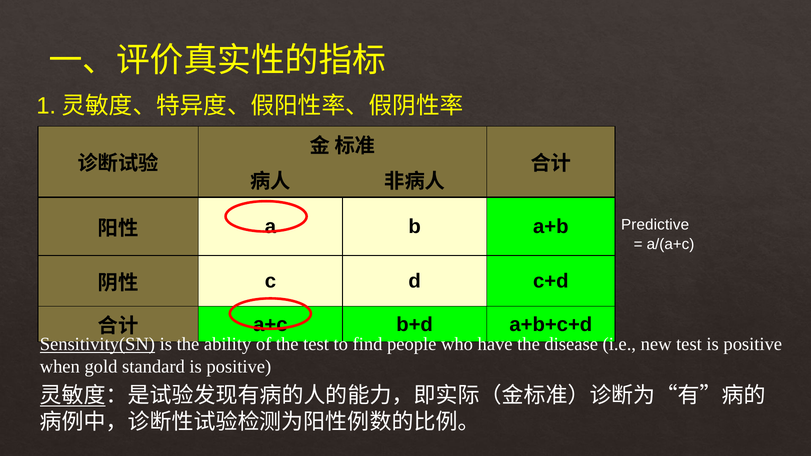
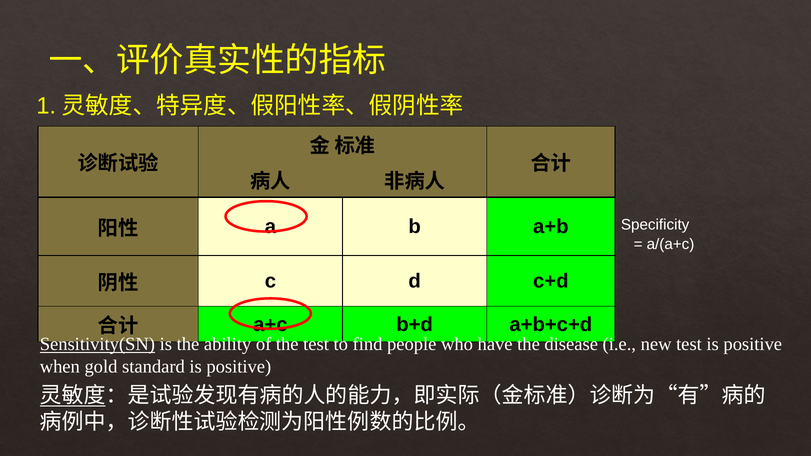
Predictive: Predictive -> Specificity (655, 225)
